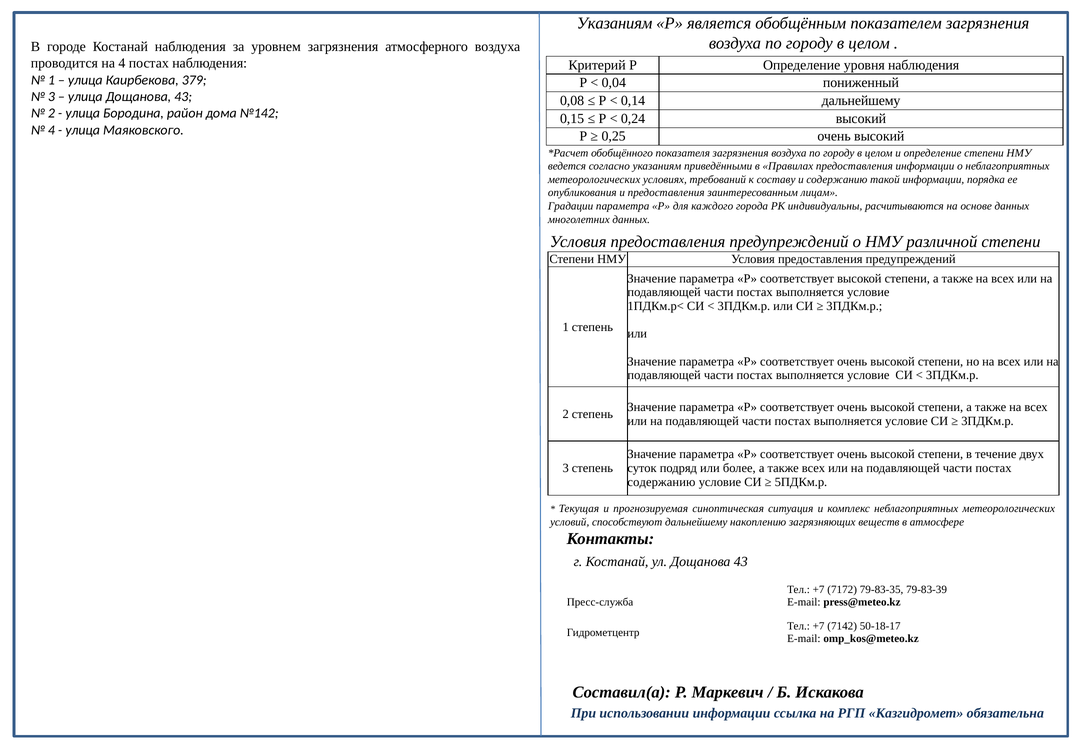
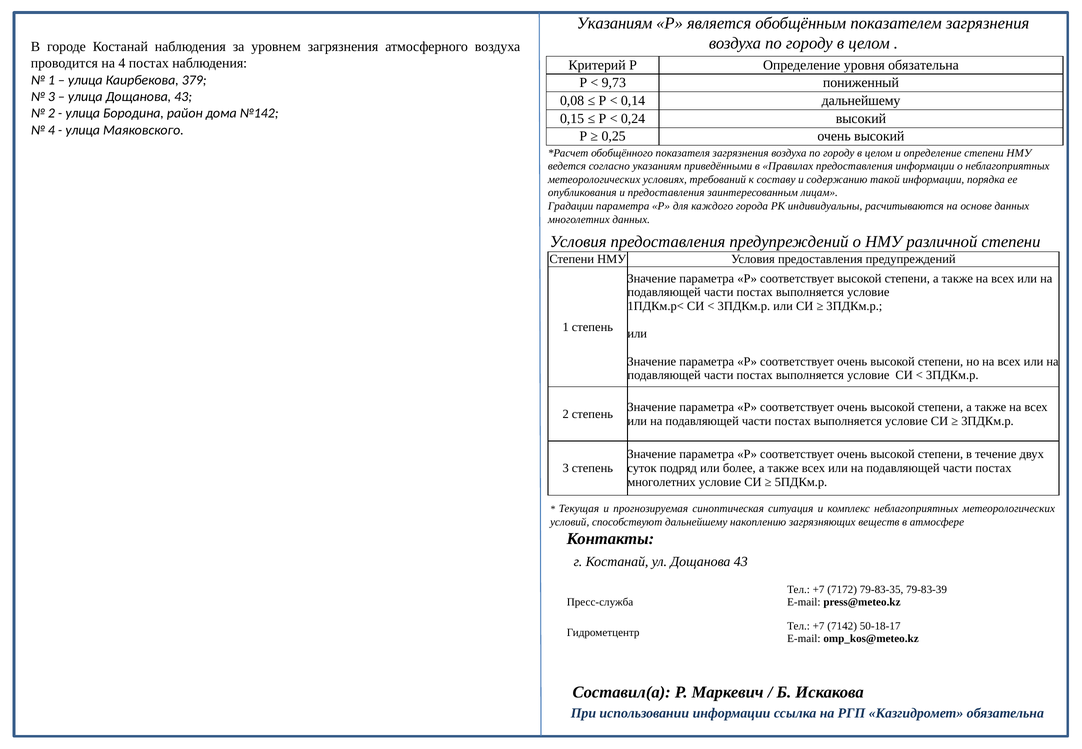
уровня наблюдения: наблюдения -> обязательна (924, 65)
0,04: 0,04 -> 9,73 (614, 83)
содержанию: содержанию -> многолетних (662, 482)
